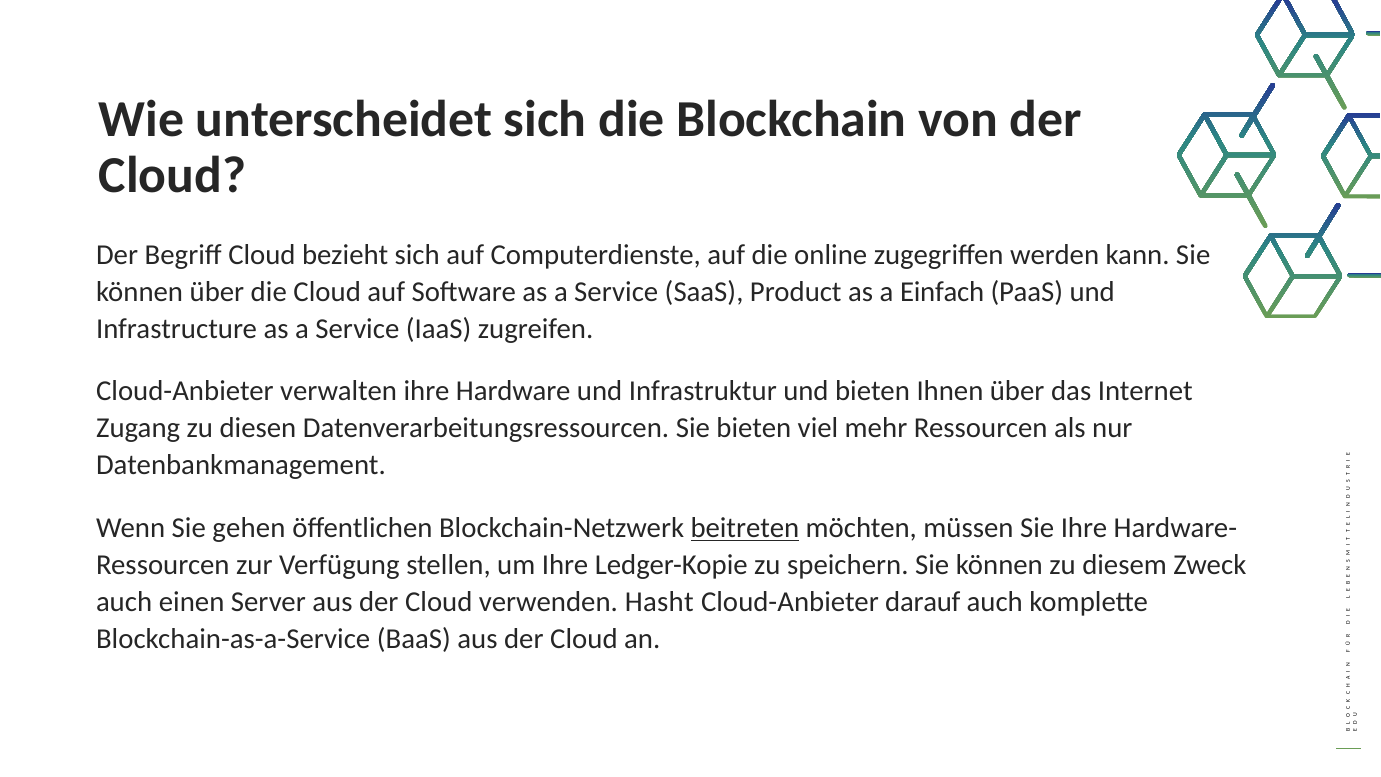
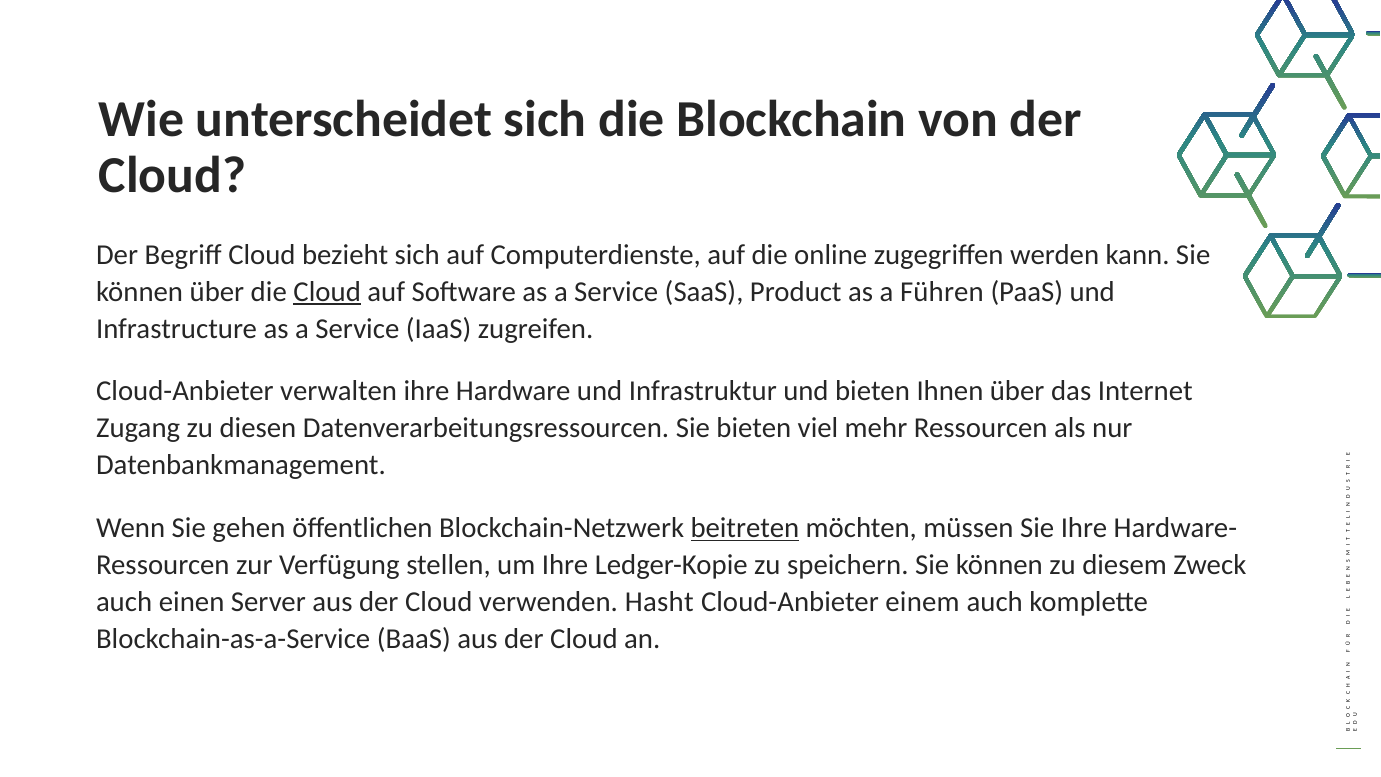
Cloud underline: none -> present (327, 292)
Einfach: Einfach -> Führen (942, 292)
darauf: darauf -> einem (923, 602)
